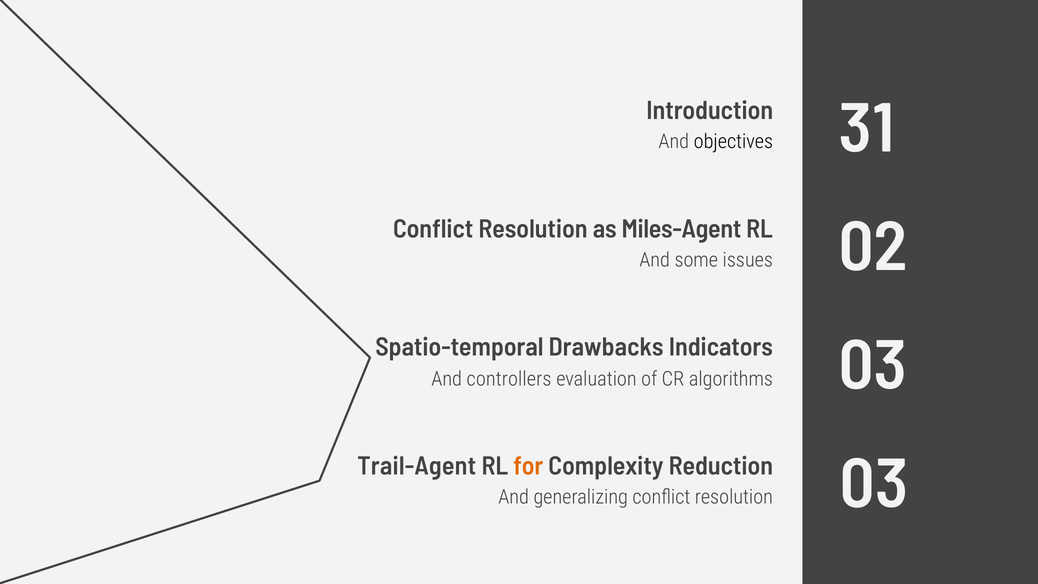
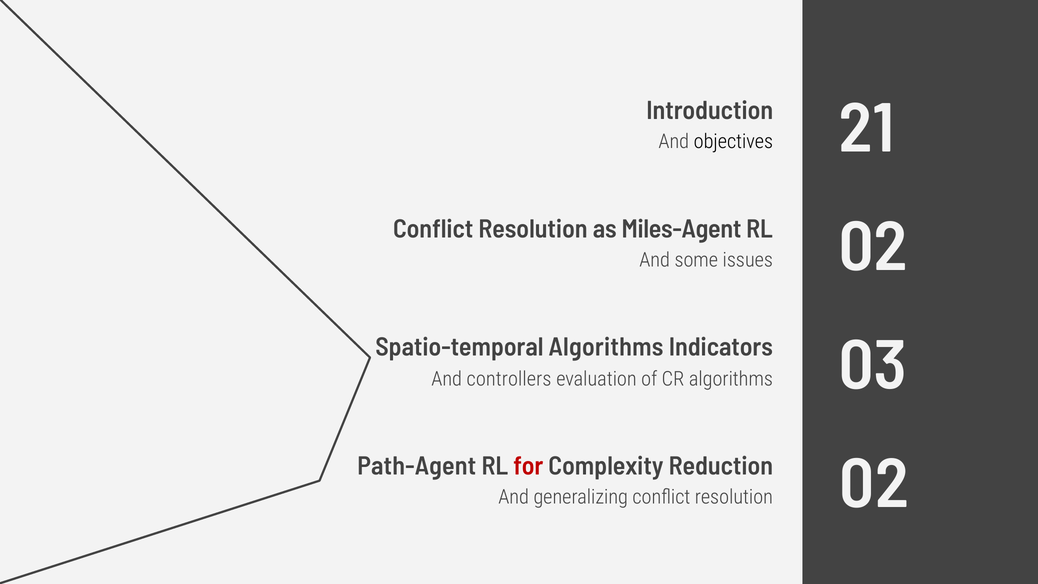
31: 31 -> 21 (867, 129)
Spatio-temporal Drawbacks: Drawbacks -> Algorithms (606, 347)
Trail-Agent: Trail-Agent -> Path-Agent (417, 466)
for colour: orange -> red (528, 466)
Reduction 03: 03 -> 02 (874, 484)
